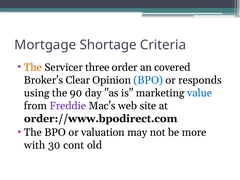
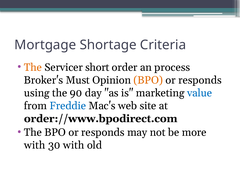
three: three -> short (97, 67)
covered: covered -> process (172, 67)
Clear: Clear -> Must (78, 80)
BPO colour: blue -> orange (148, 80)
Freddie colour: purple -> blue (68, 106)
The BPO or valuation: valuation -> responds (103, 132)
30 cont: cont -> with (74, 145)
